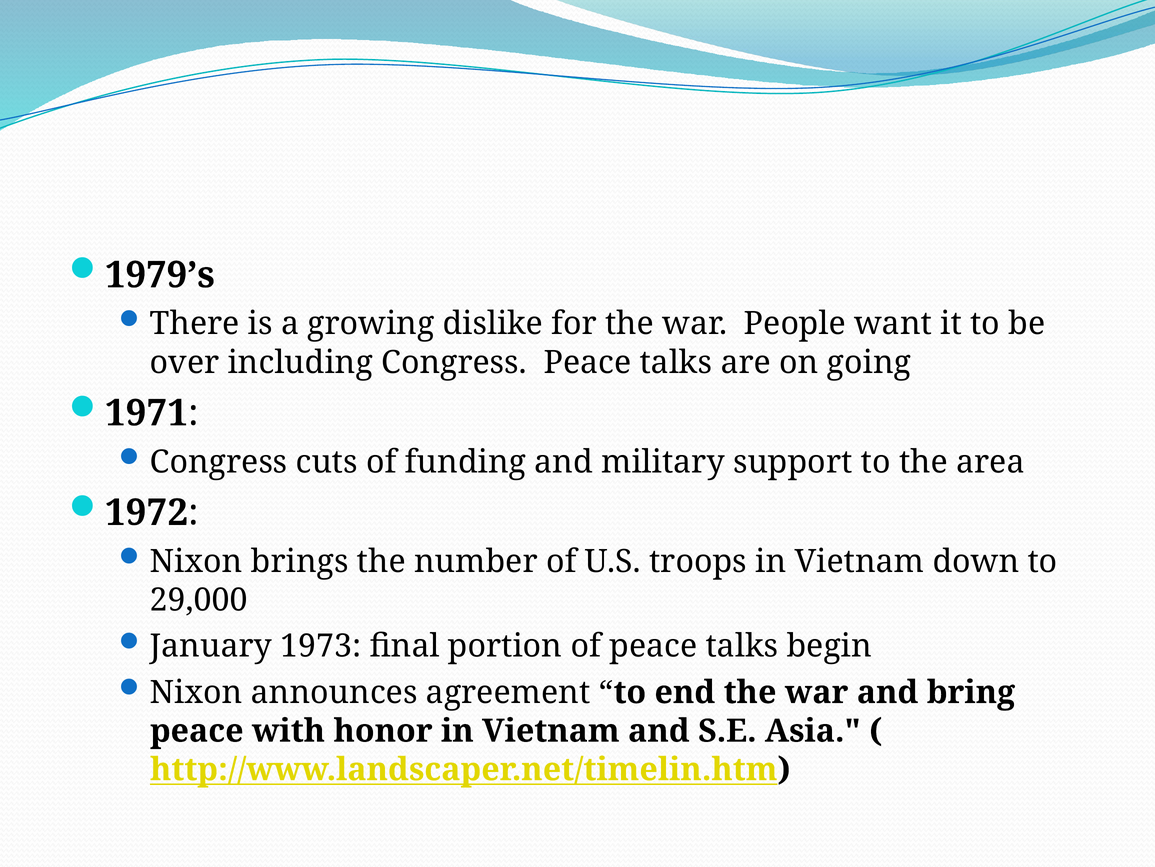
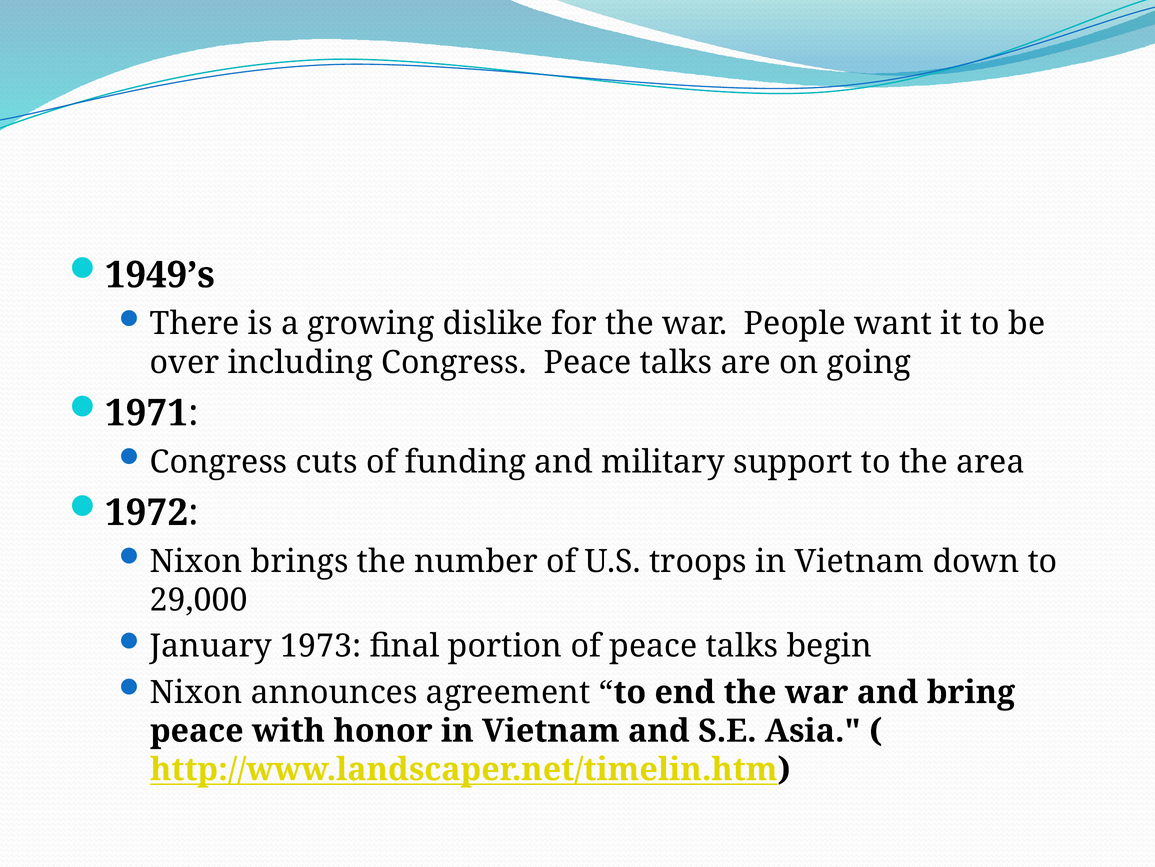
1979’s: 1979’s -> 1949’s (160, 275)
